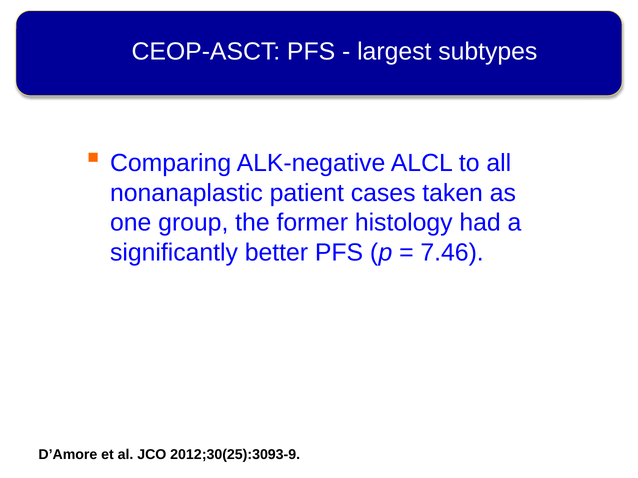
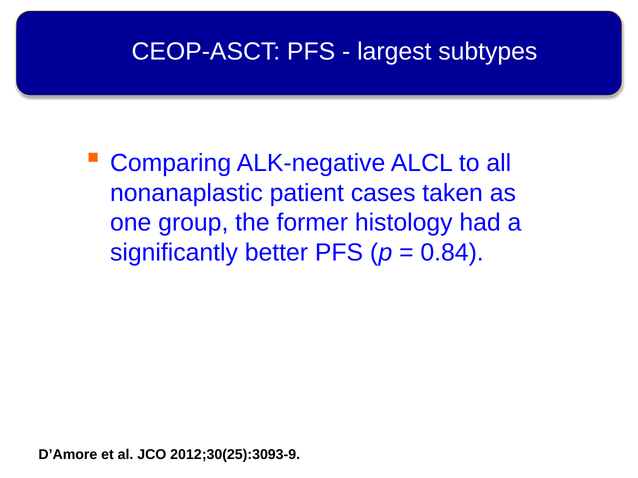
7.46: 7.46 -> 0.84 (452, 253)
